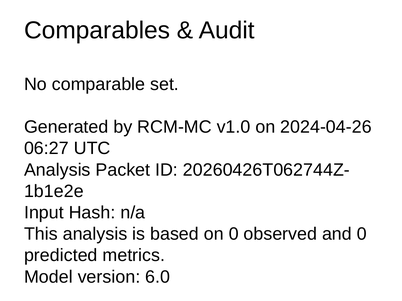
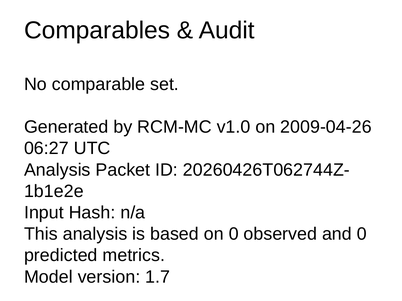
2024-04-26: 2024-04-26 -> 2009-04-26 (326, 127)
6.0: 6.0 -> 1.7 (158, 277)
